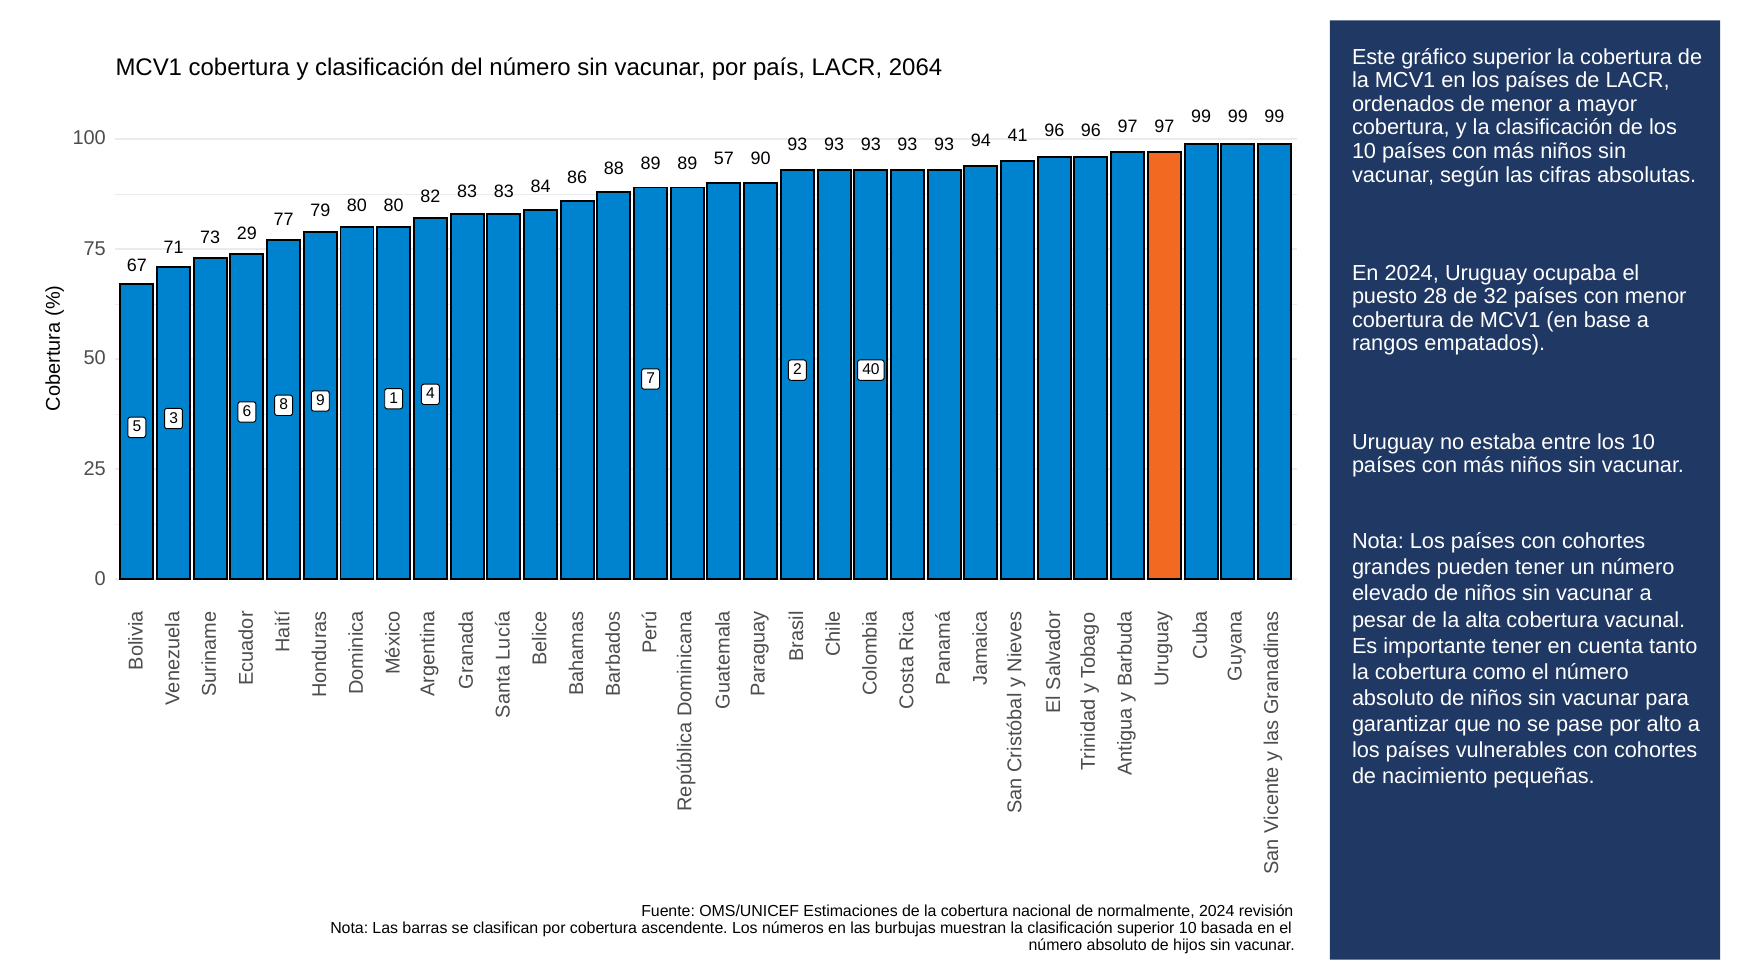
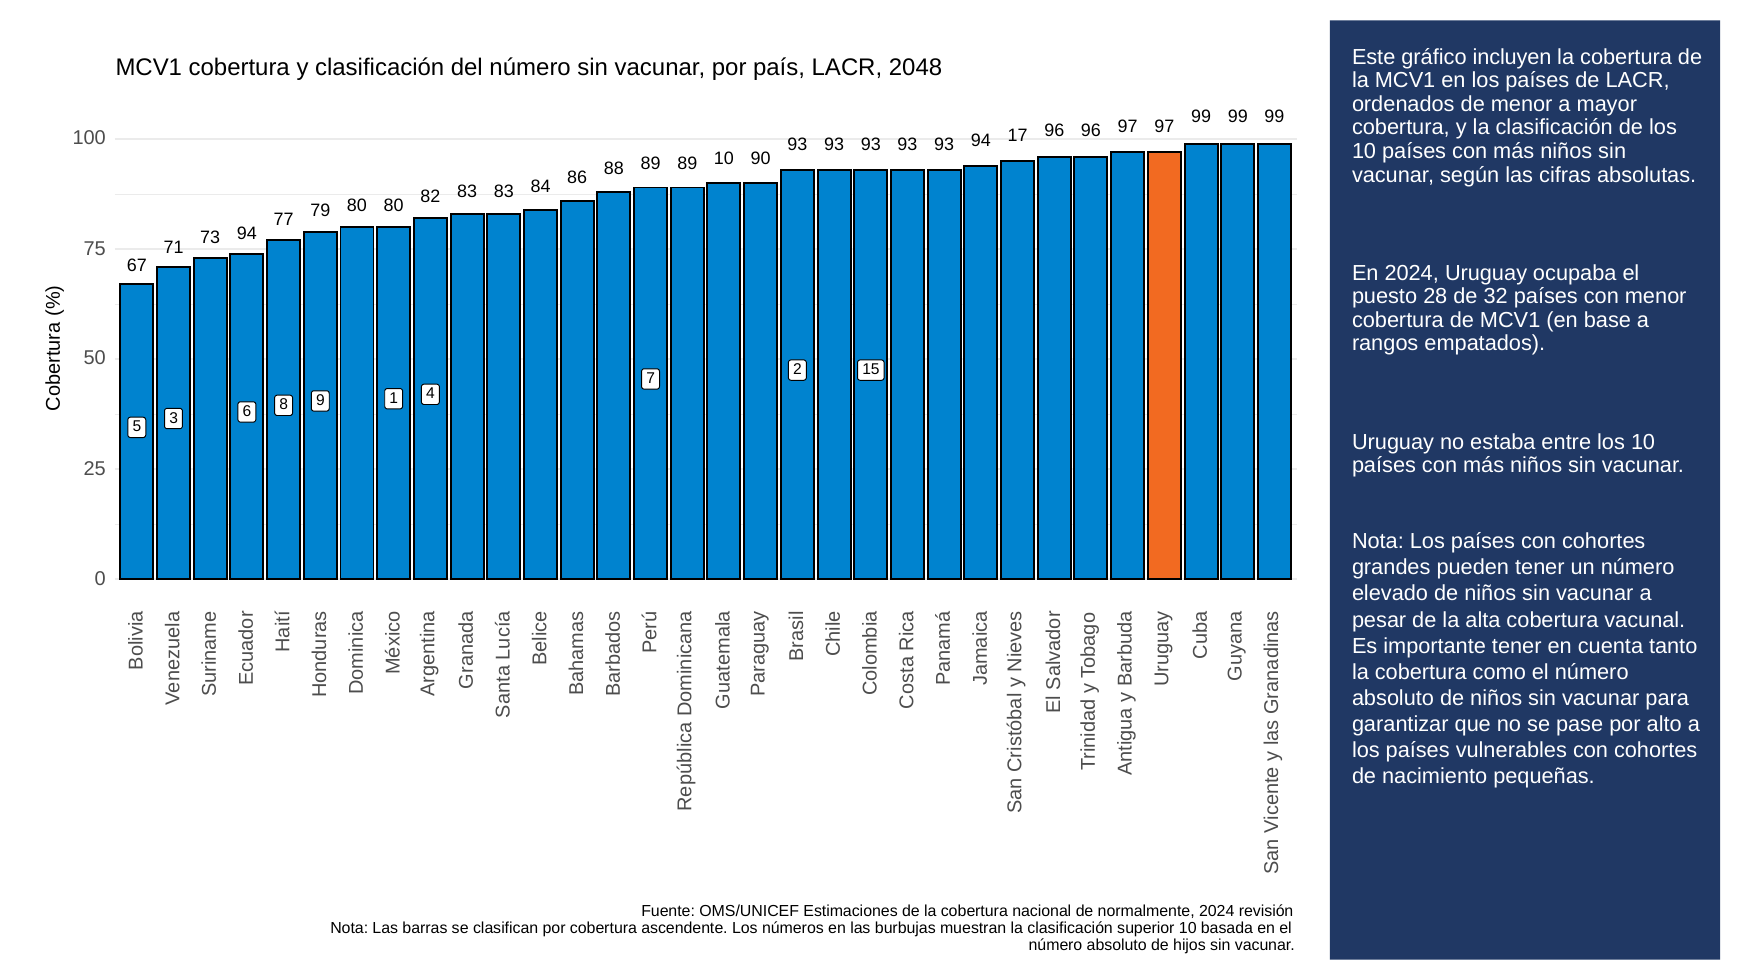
gráfico superior: superior -> incluyen (1512, 57)
2064: 2064 -> 2048 (916, 67)
41: 41 -> 17 (1018, 135)
89 57: 57 -> 10 (724, 159)
73 29: 29 -> 94 (247, 234)
40: 40 -> 15 (871, 369)
